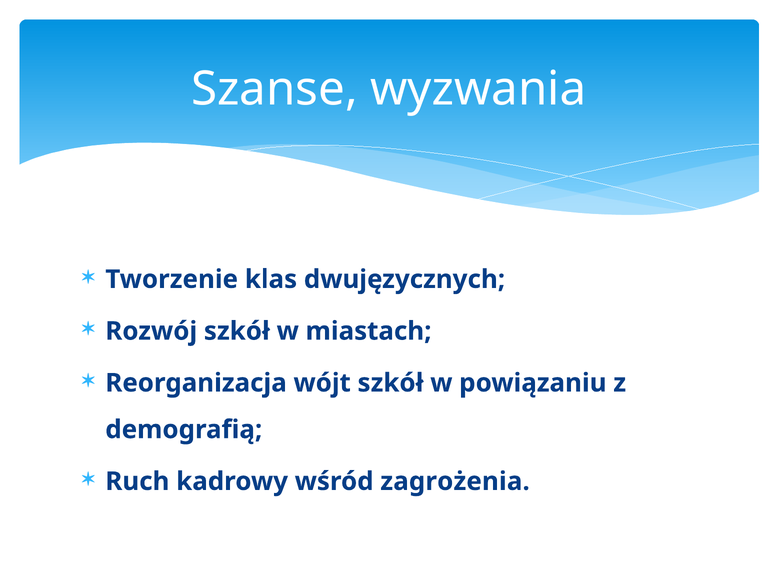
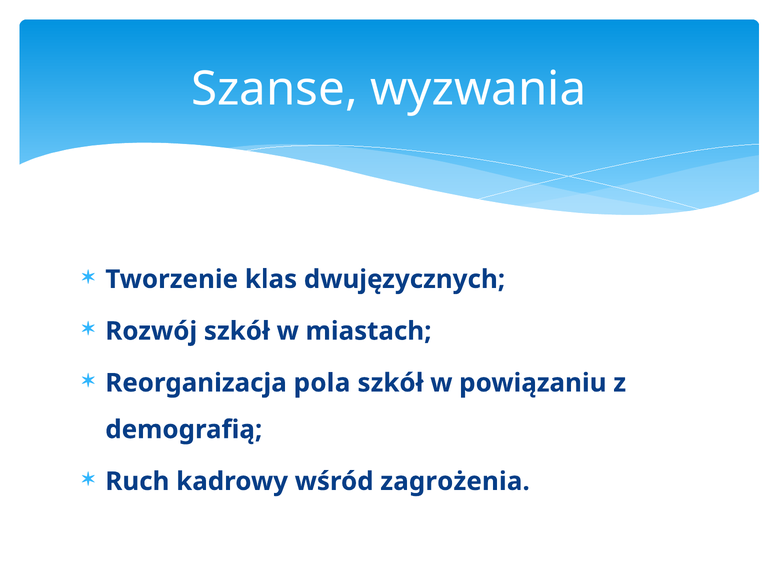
wójt: wójt -> pola (322, 383)
